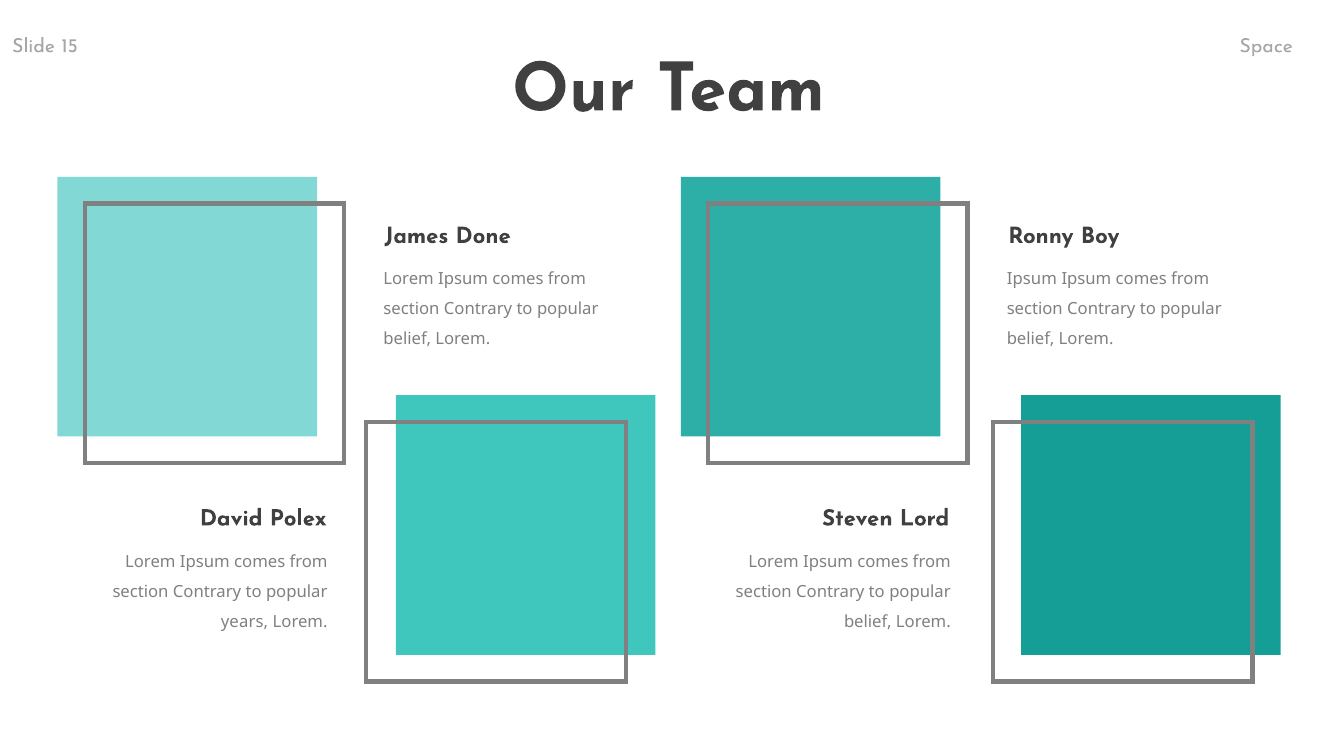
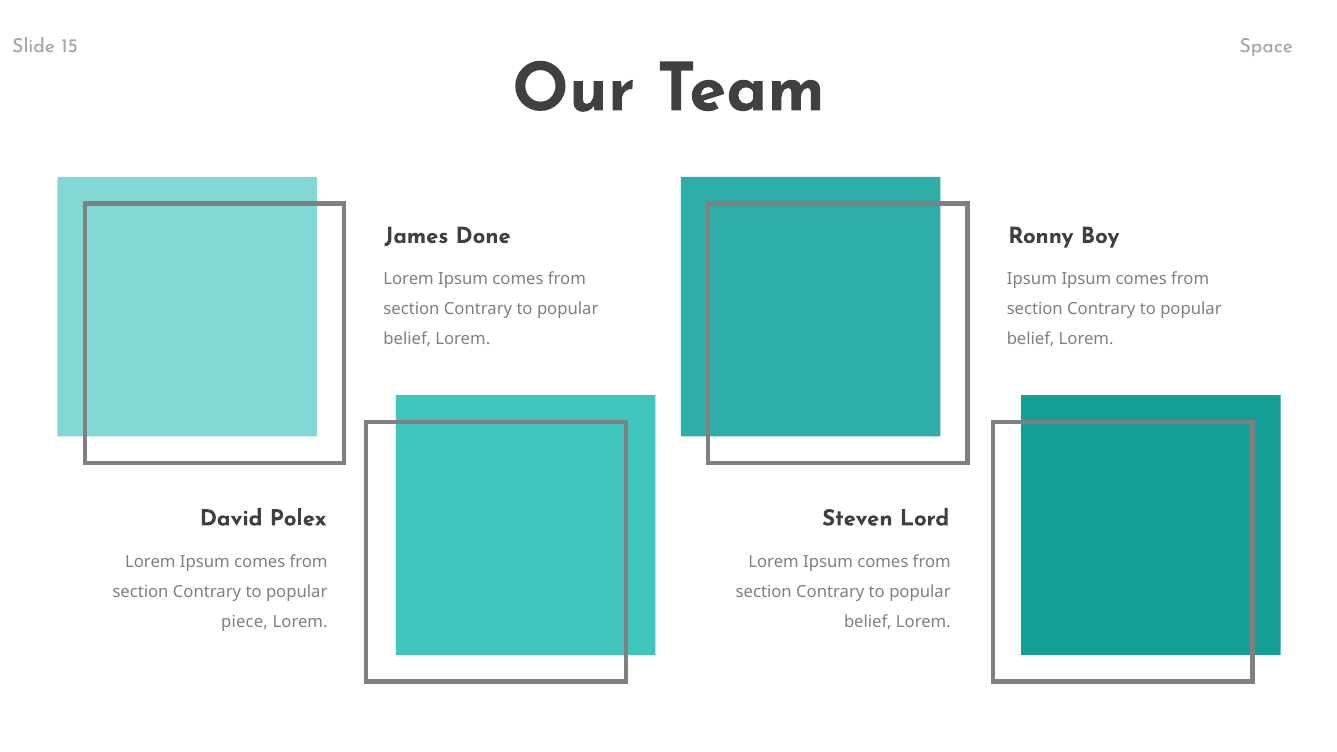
years: years -> piece (245, 622)
